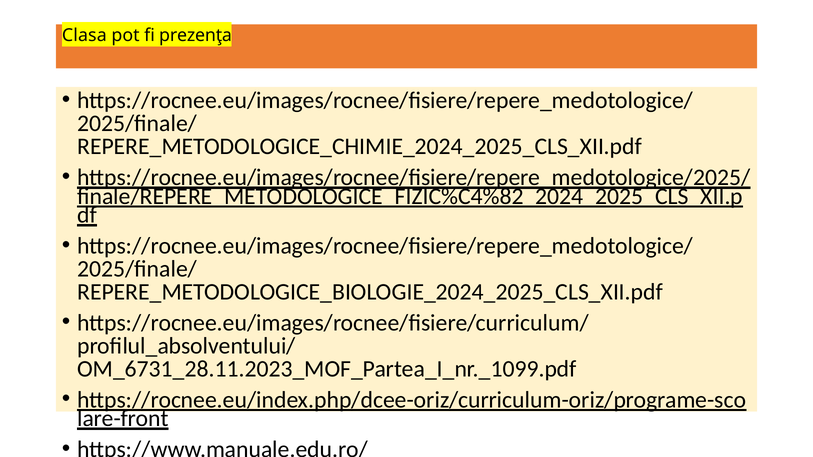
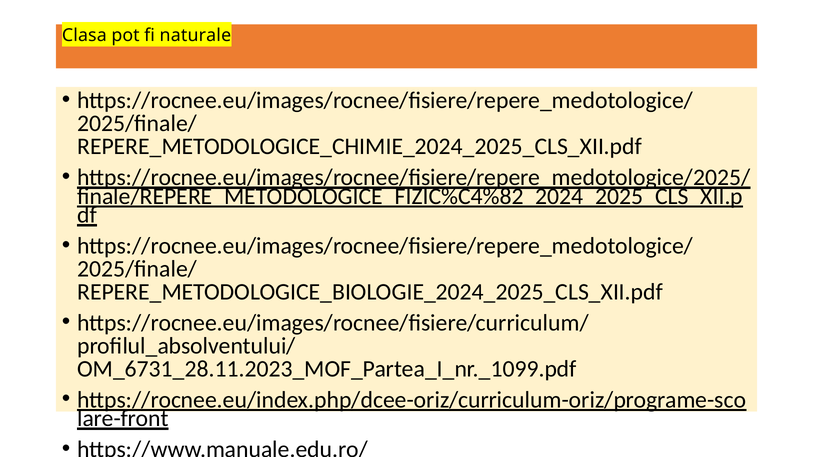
prezenţa: prezenţa -> naturale (195, 35)
